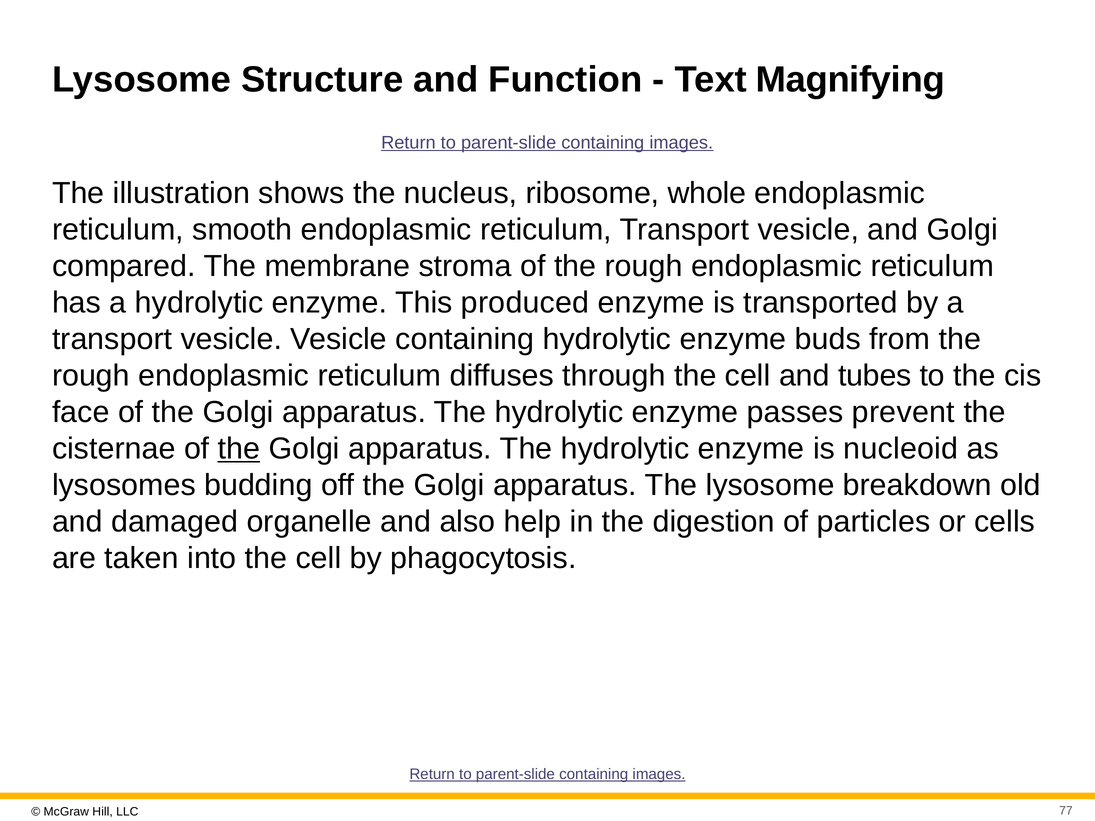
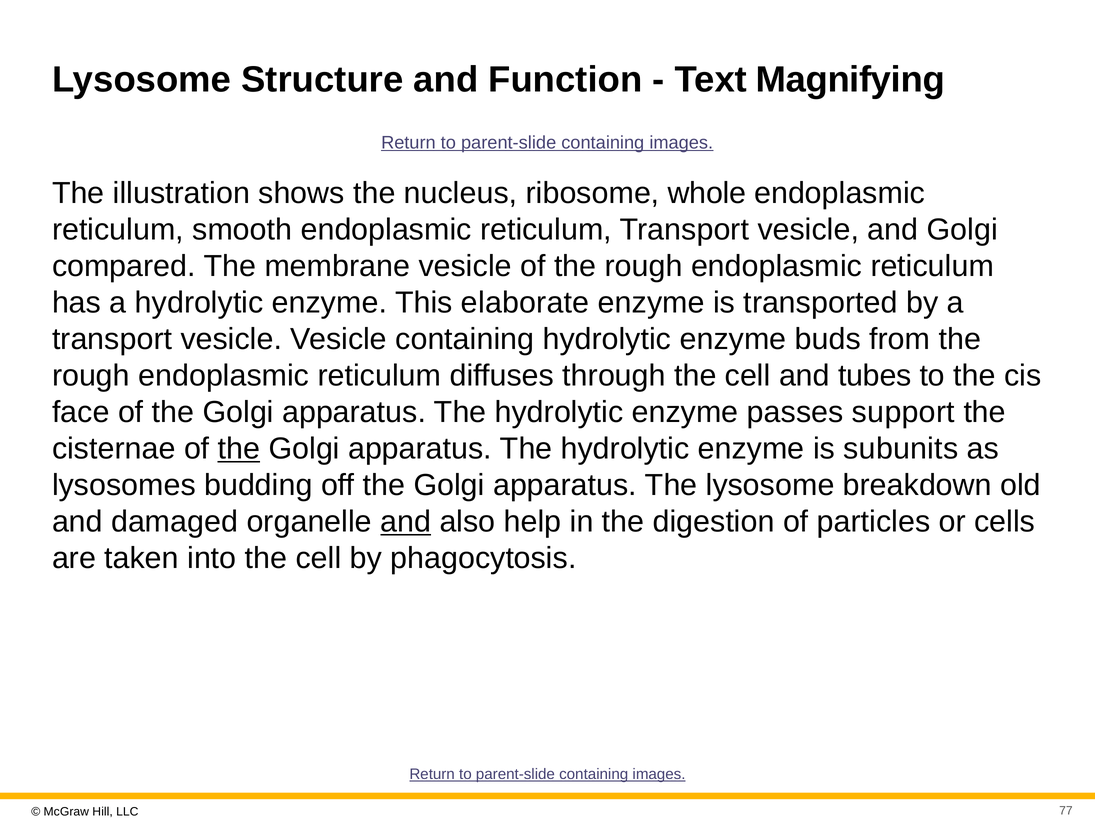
membrane stroma: stroma -> vesicle (465, 266)
produced: produced -> elaborate (525, 303)
prevent: prevent -> support (903, 412)
nucleoid: nucleoid -> subunits (901, 449)
and underline: none -> present (406, 522)
